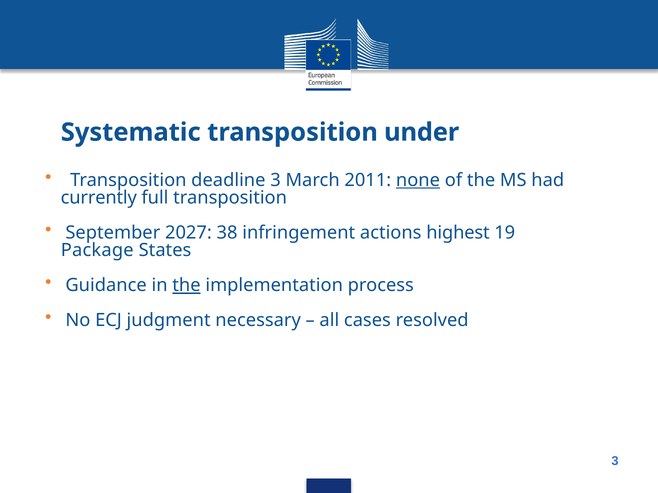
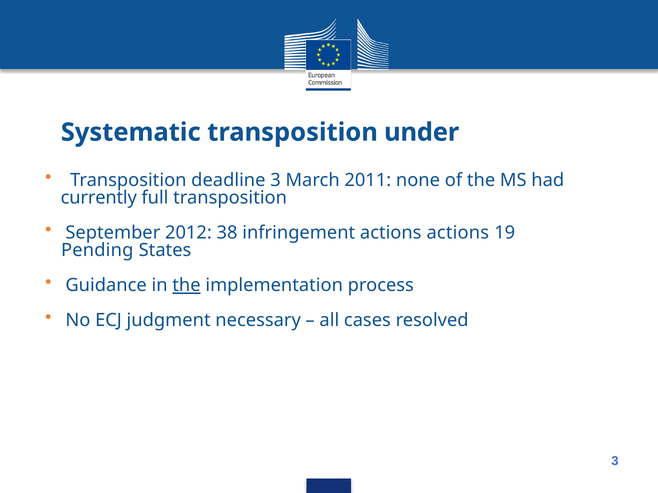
none underline: present -> none (418, 180)
2027: 2027 -> 2012 (188, 233)
actions highest: highest -> actions (458, 233)
Package: Package -> Pending (97, 251)
